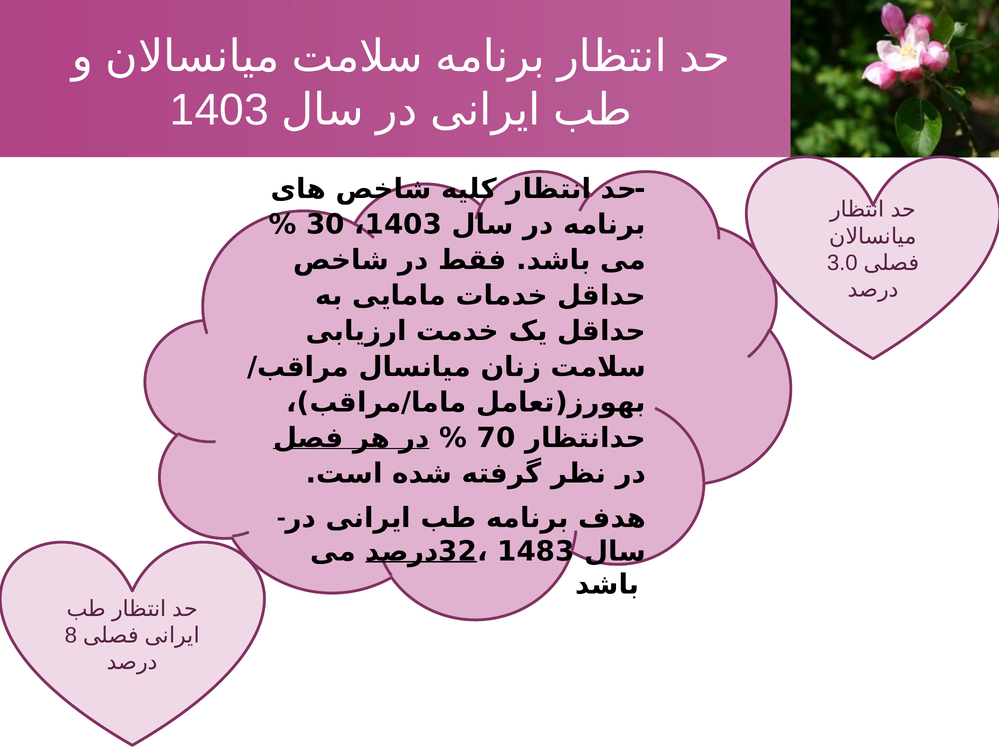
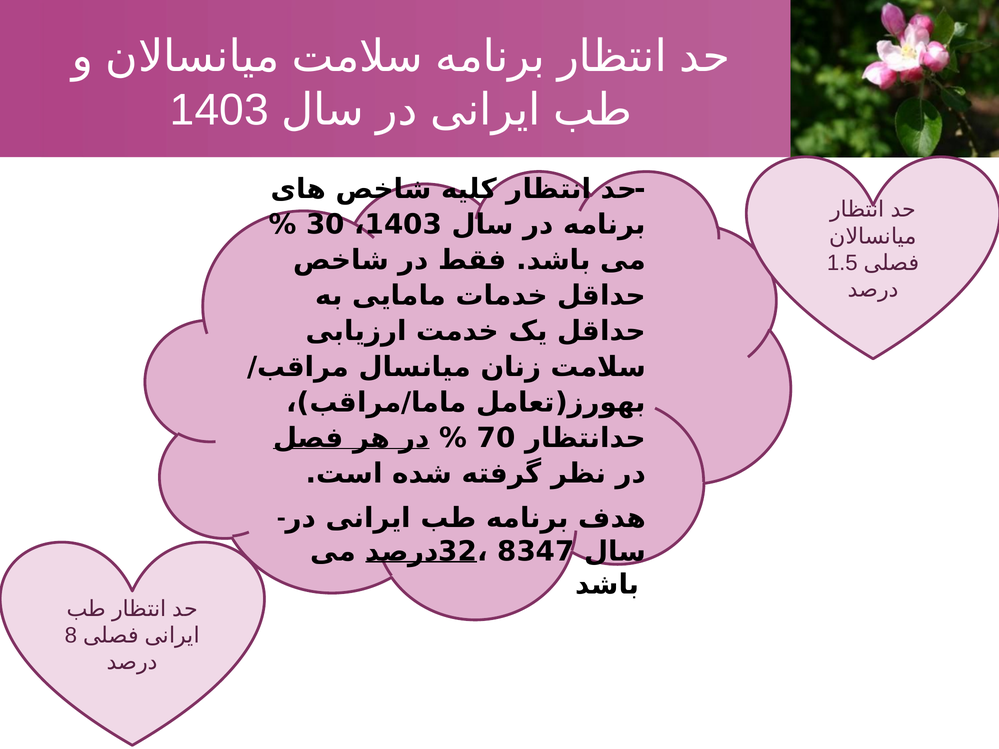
3.0: 3.0 -> 1.5 (842, 263)
1483: 1483 -> 8347 (536, 552)
